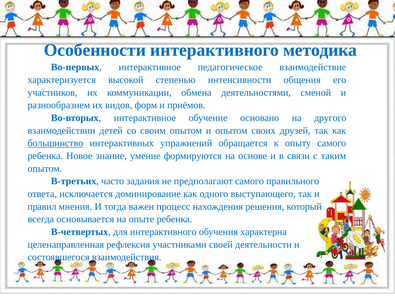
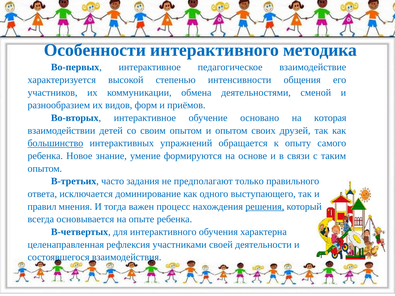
другого: другого -> которая (330, 118)
предполагают самого: самого -> только (249, 181)
решения underline: none -> present (265, 207)
